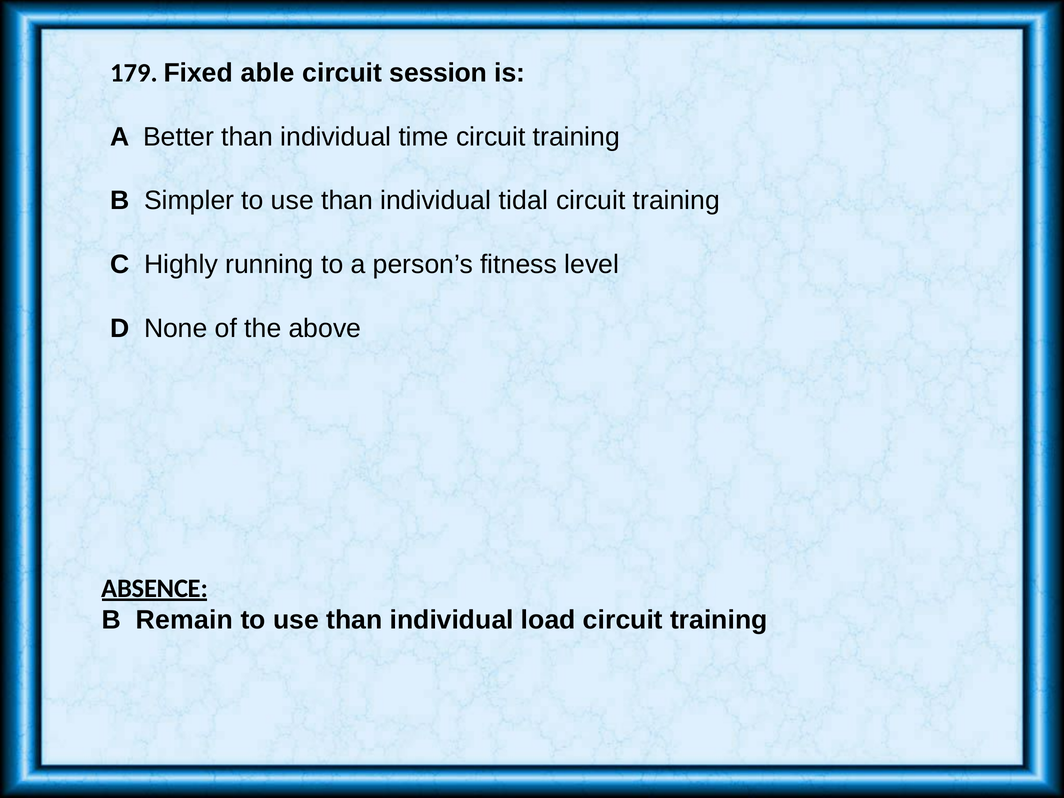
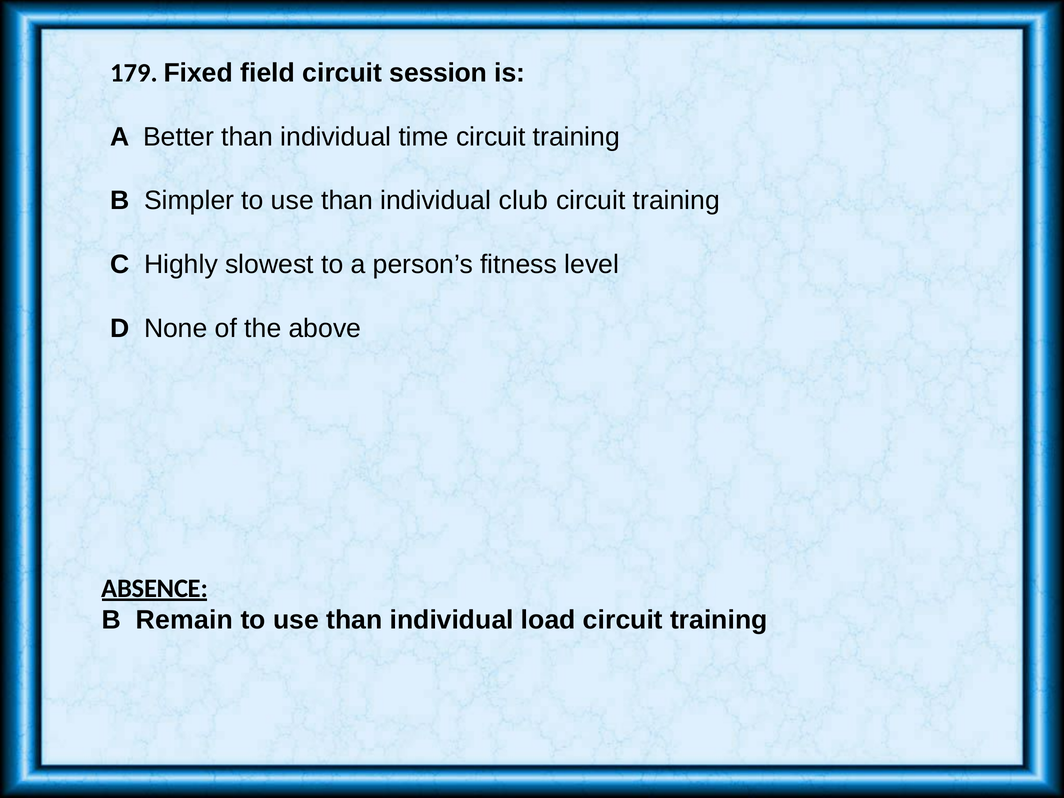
able: able -> field (268, 73)
tidal: tidal -> club (523, 201)
running: running -> slowest (269, 264)
